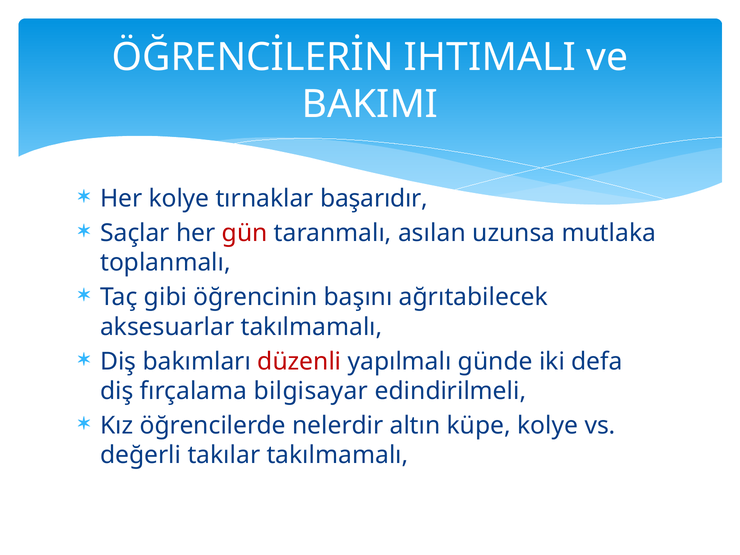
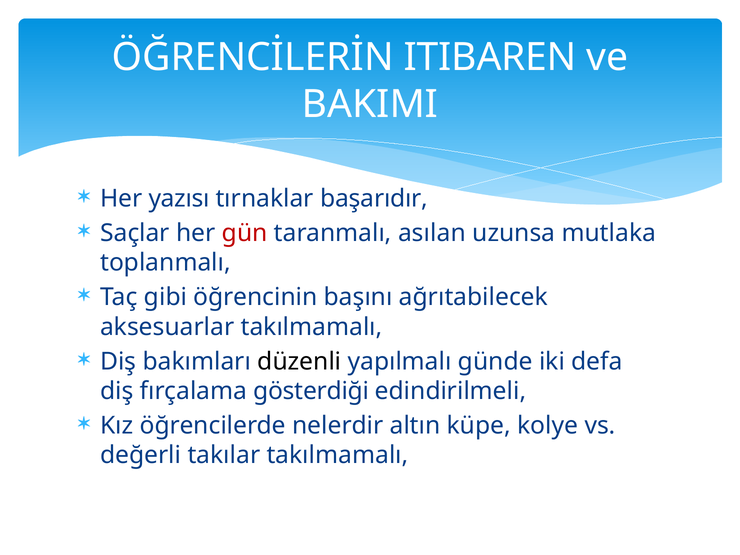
IHTIMALI: IHTIMALI -> ITIBAREN (490, 57)
Her kolye: kolye -> yazısı (179, 199)
düzenli colour: red -> black (299, 361)
bilgisayar: bilgisayar -> gösterdiği (311, 391)
